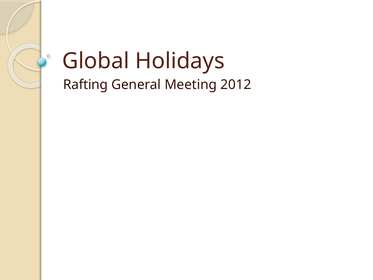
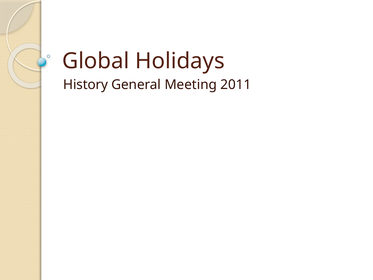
Rafting: Rafting -> History (86, 84)
2012: 2012 -> 2011 (236, 84)
